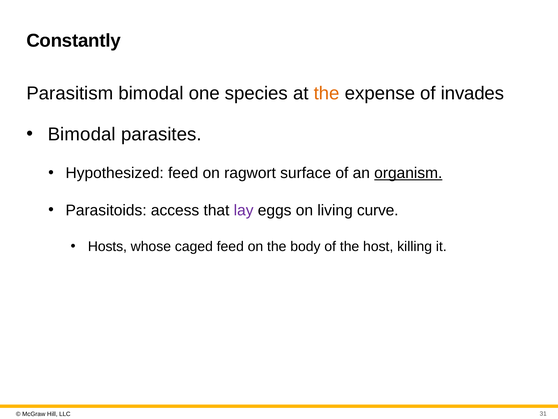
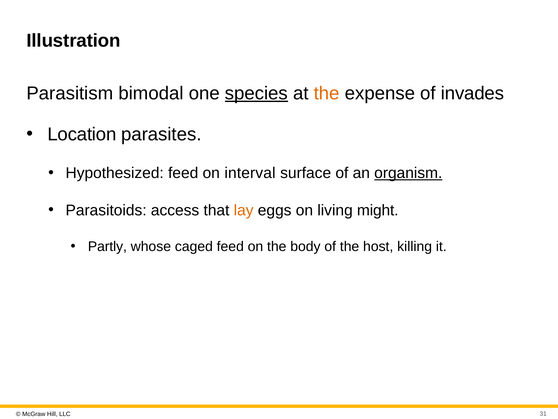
Constantly: Constantly -> Illustration (74, 41)
species underline: none -> present (256, 93)
Bimodal: Bimodal -> Location (82, 134)
ragwort: ragwort -> interval (250, 173)
lay colour: purple -> orange (244, 210)
curve: curve -> might (378, 210)
Hosts: Hosts -> Partly (107, 246)
